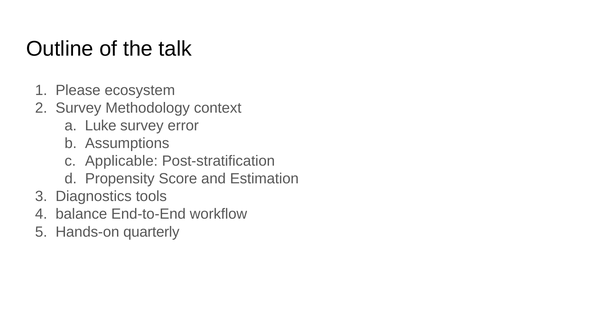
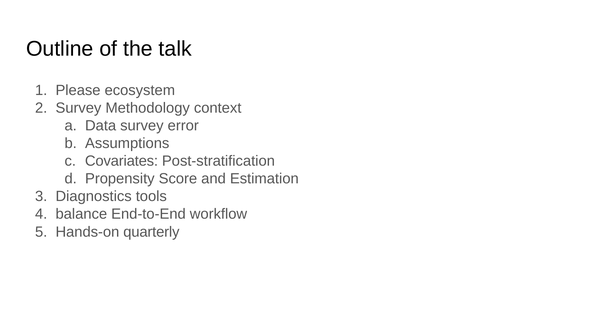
Luke: Luke -> Data (101, 126)
Applicable: Applicable -> Covariates (122, 161)
